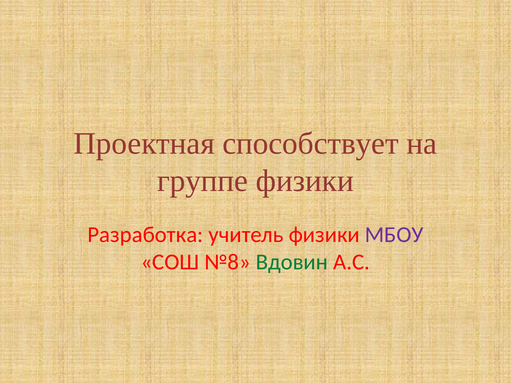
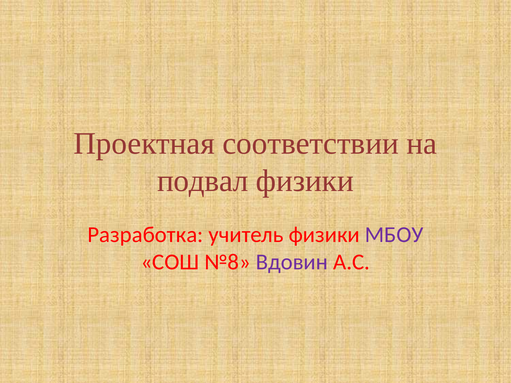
способствует: способствует -> соответствии (311, 144)
группе: группе -> подвал (203, 181)
Вдовин colour: green -> purple (292, 262)
